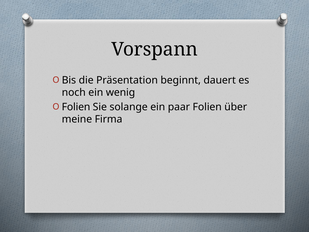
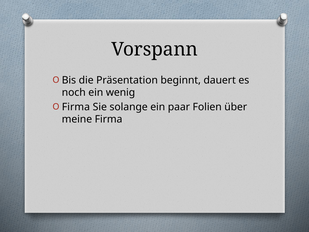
Folien: Folien -> Firma (76, 107)
